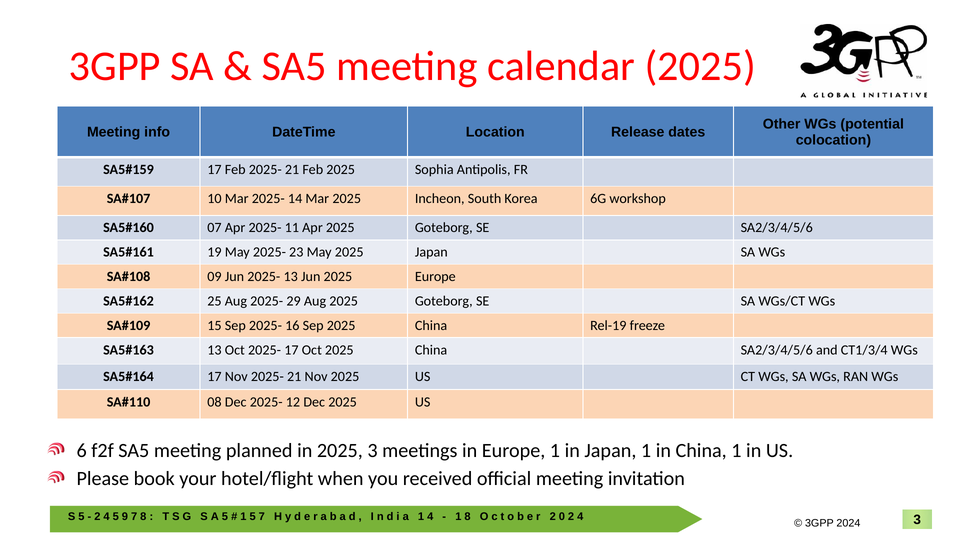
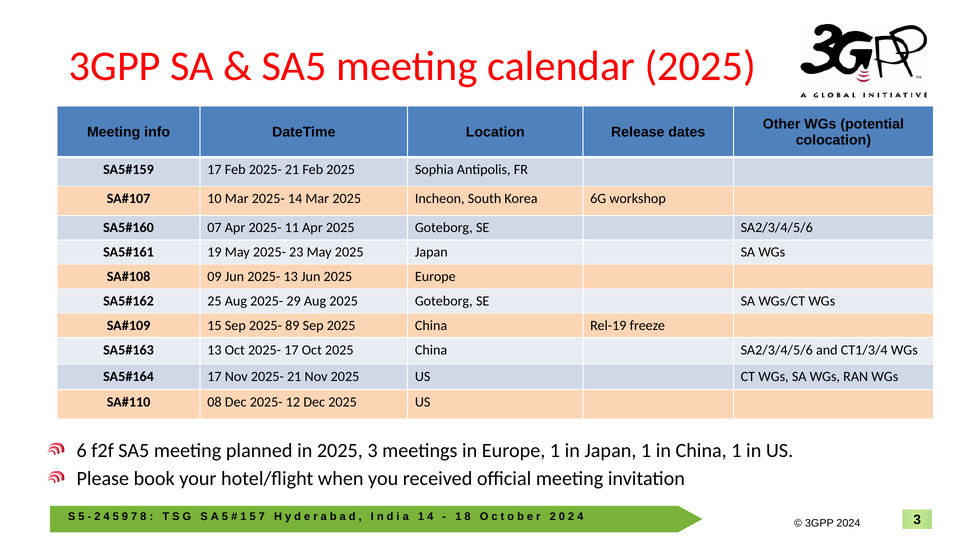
16: 16 -> 89 (292, 326)
